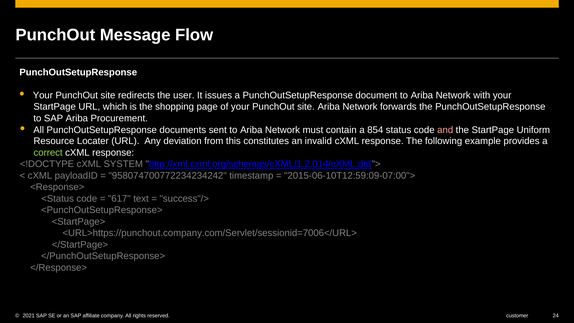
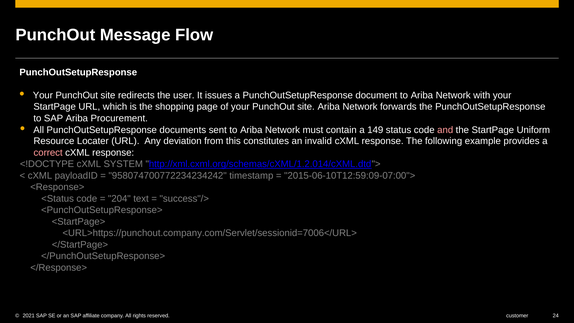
854: 854 -> 149 (375, 130)
correct colour: light green -> pink (48, 153)
617: 617 -> 204 (119, 199)
